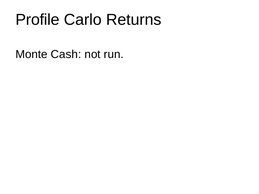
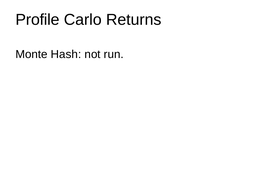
Cash: Cash -> Hash (66, 54)
